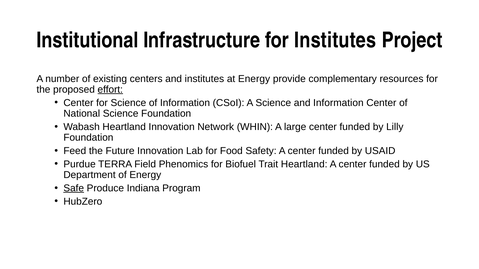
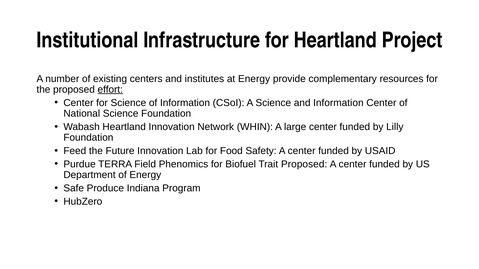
for Institutes: Institutes -> Heartland (335, 40)
Trait Heartland: Heartland -> Proposed (304, 164)
Safe underline: present -> none (74, 188)
